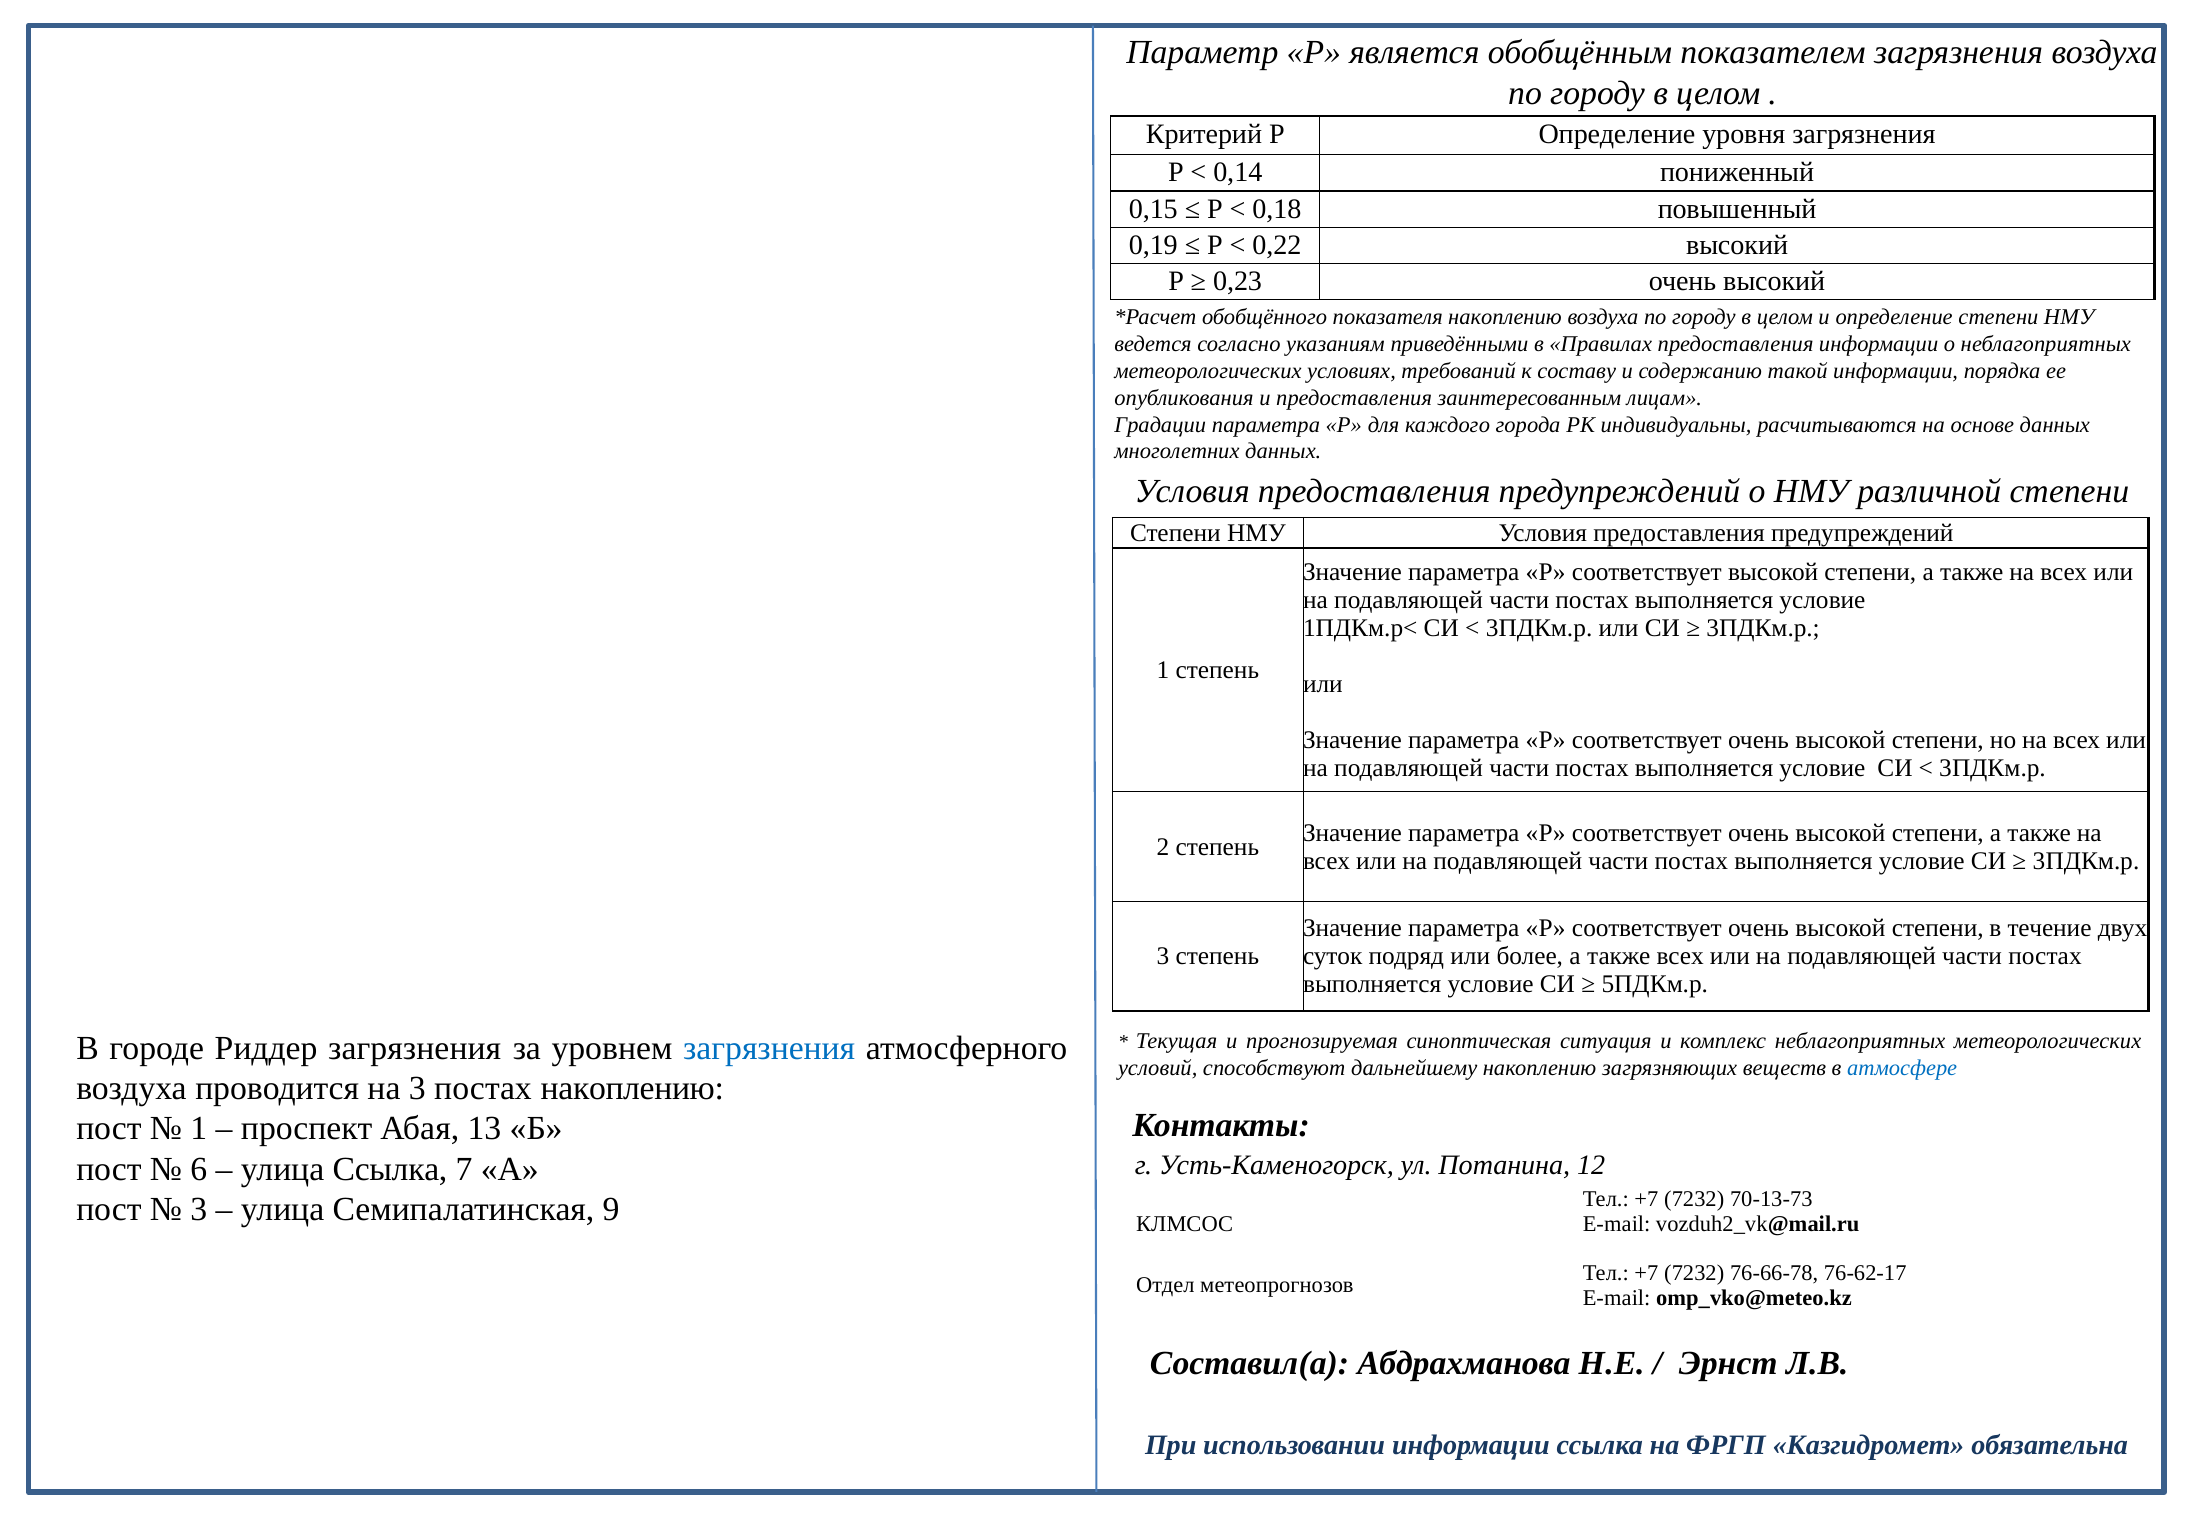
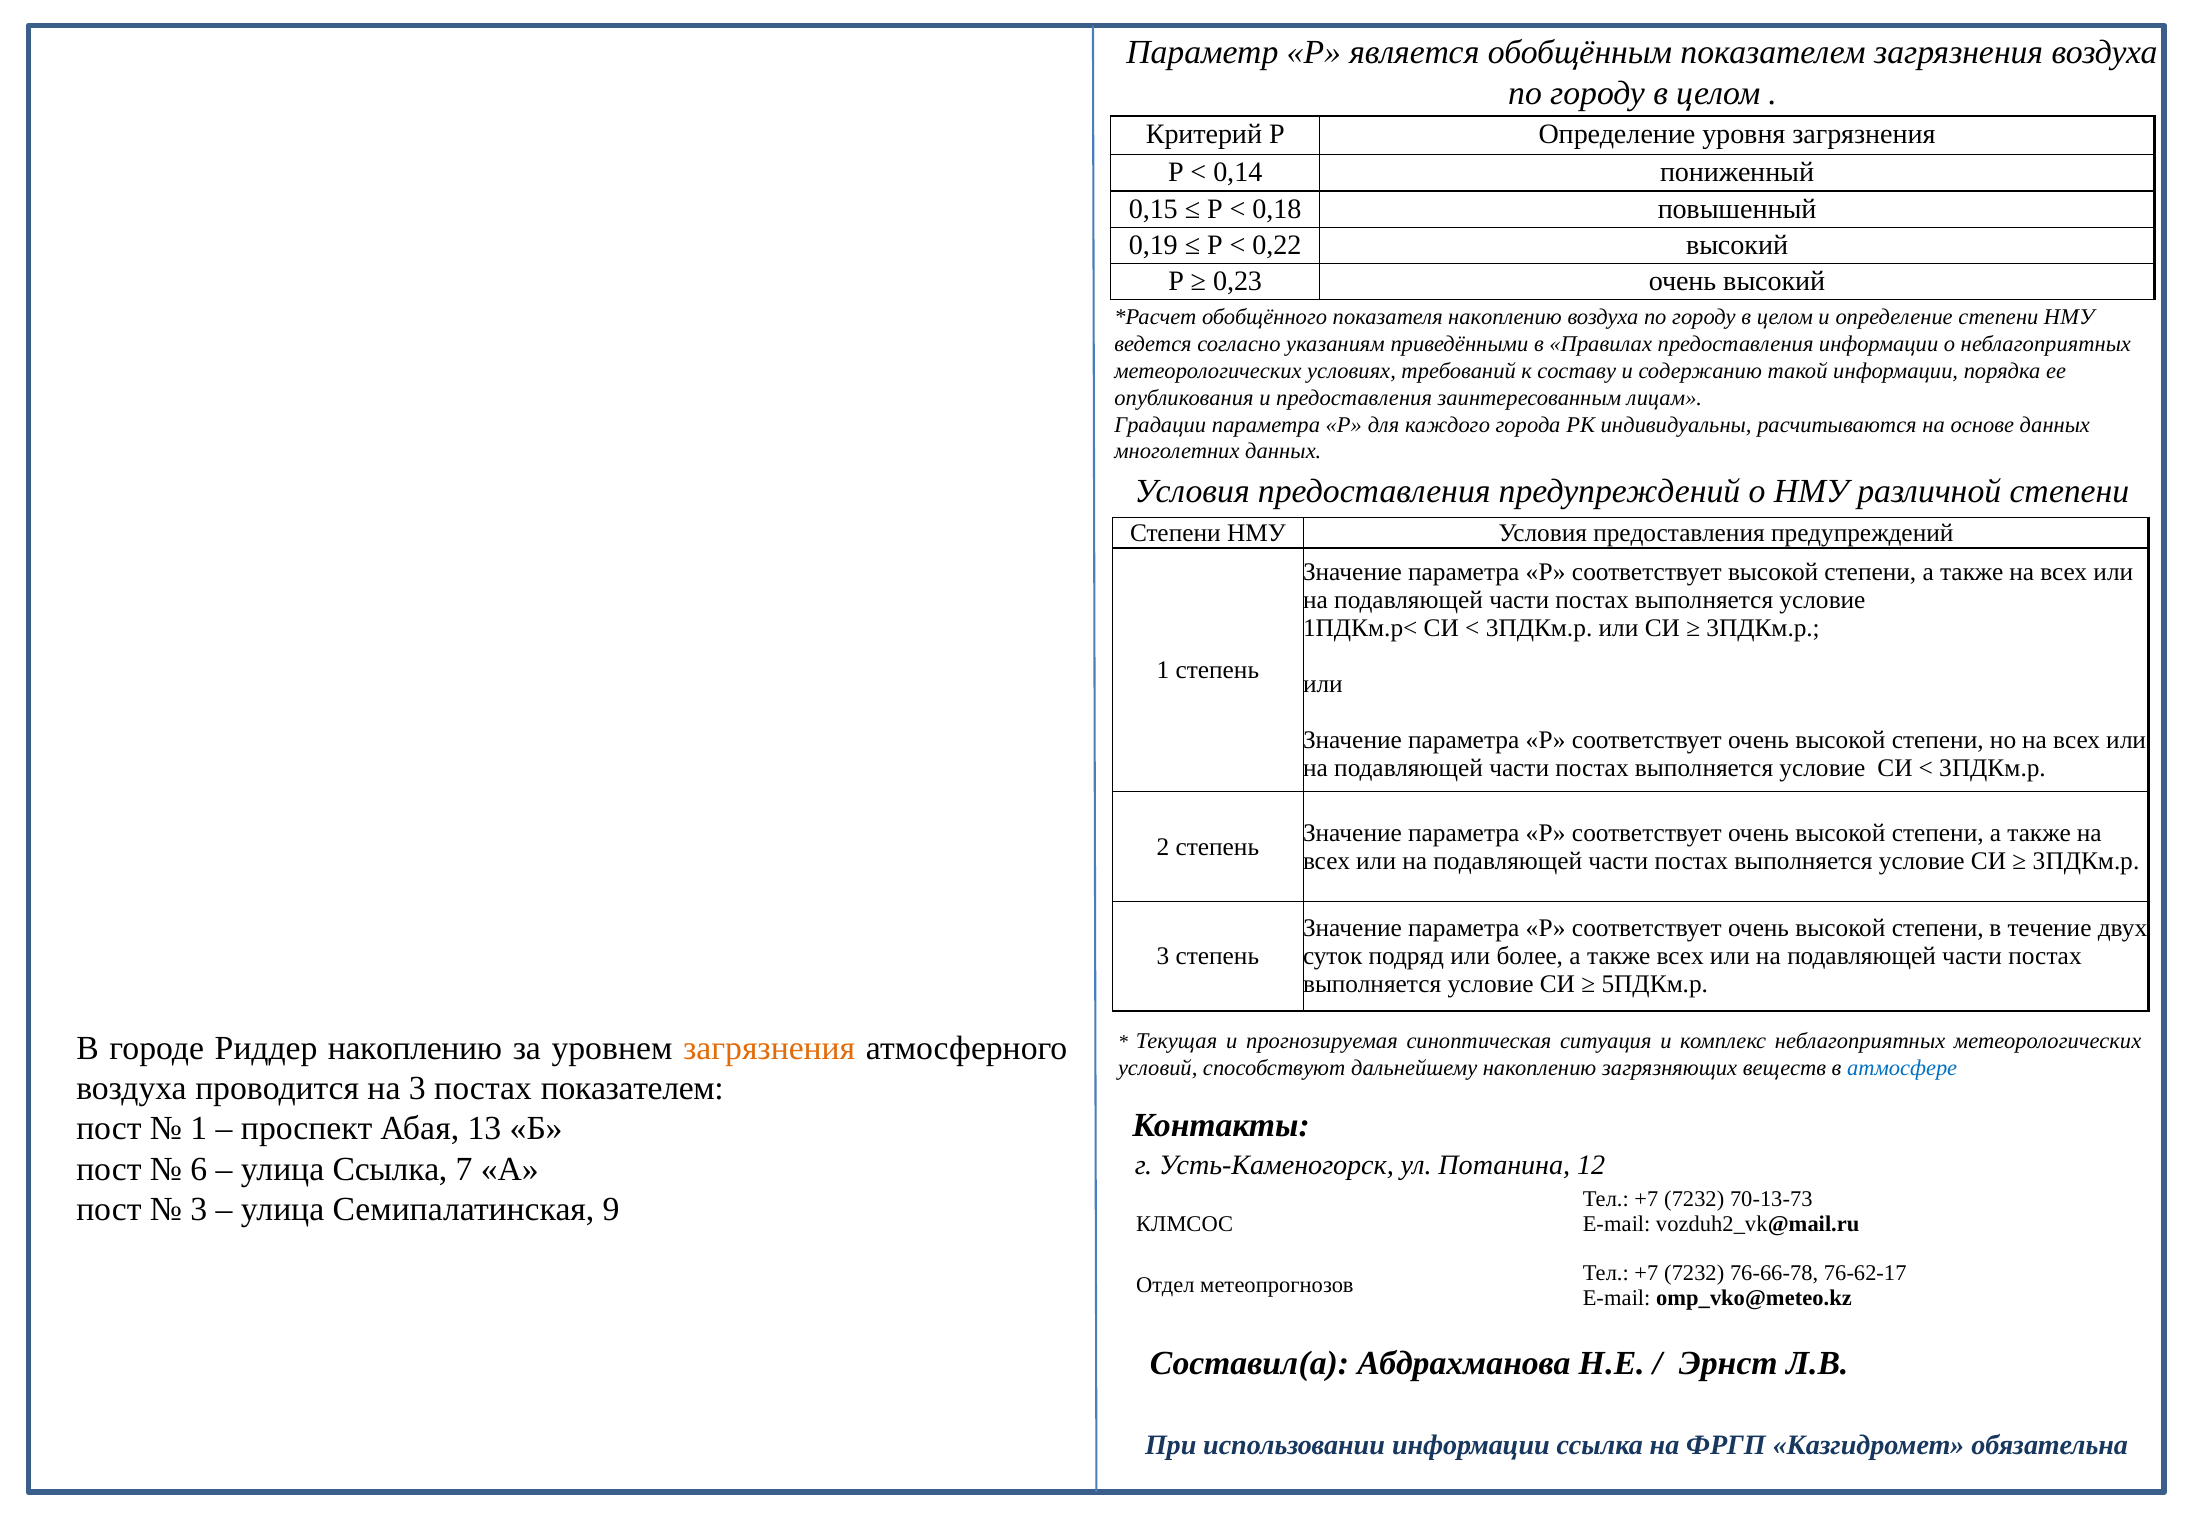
Риддер загрязнения: загрязнения -> накоплению (415, 1048)
загрязнения colour: blue -> orange (769, 1048)
постах накоплению: накоплению -> показателем (632, 1089)
